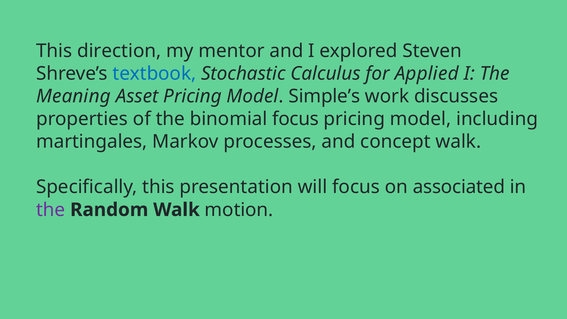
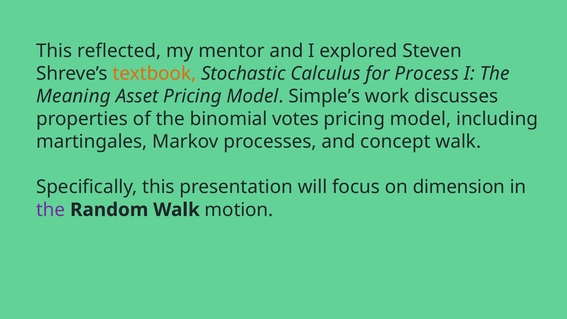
direction: direction -> reflected (119, 51)
textbook colour: blue -> orange (154, 74)
Applied: Applied -> Process (427, 74)
binomial focus: focus -> votes (296, 119)
associated: associated -> dimension (459, 187)
